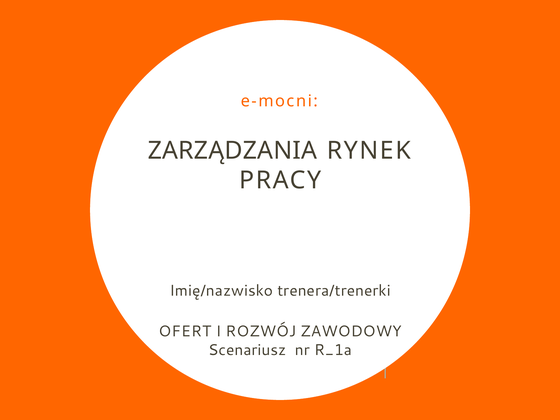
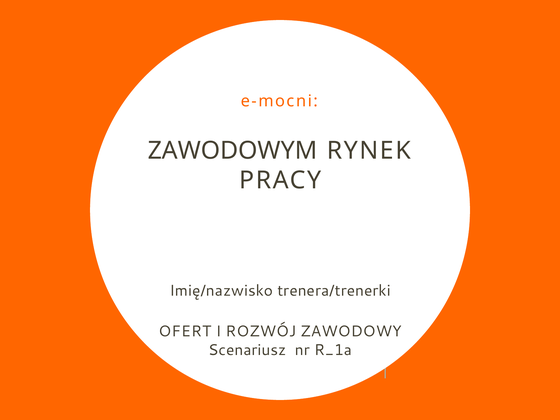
ZARZĄDZANIA: ZARZĄDZANIA -> ZAWODOWYM (232, 151)
